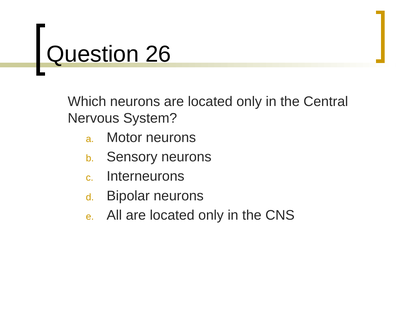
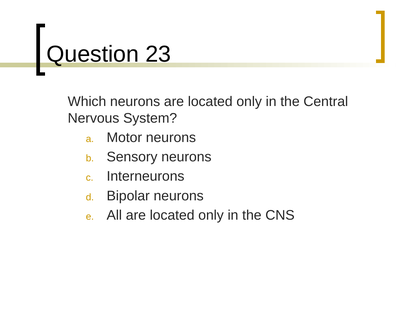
26: 26 -> 23 (158, 54)
